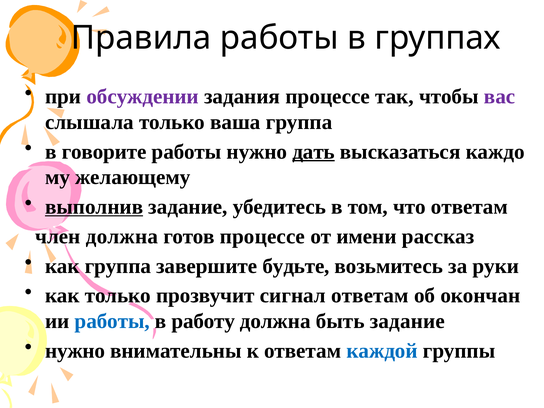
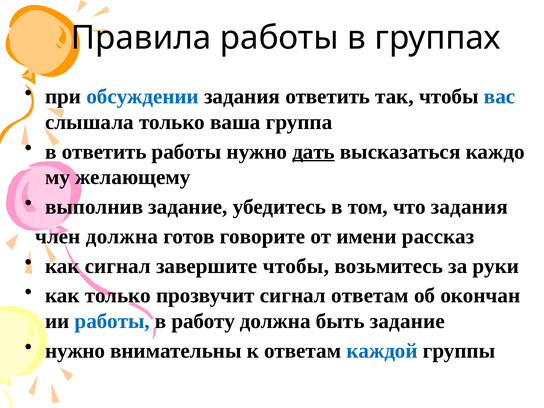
обсуждении colour: purple -> blue (143, 97)
задания процессе: процессе -> ответить (328, 97)
вас colour: purple -> blue (500, 97)
в говорите: говорите -> ответить (104, 152)
выполнив underline: present -> none (94, 207)
что ответам: ответам -> задания (469, 207)
готов процессе: процессе -> говорите (262, 236)
как группа: группа -> сигнал (118, 266)
завершите будьте: будьте -> чтобы (296, 266)
